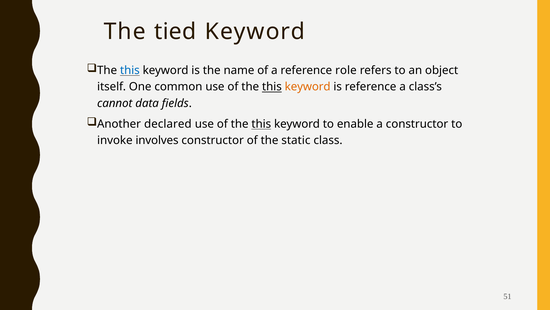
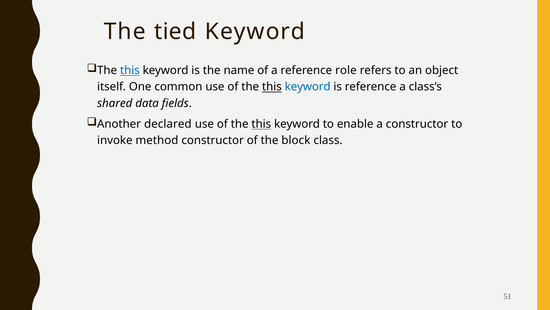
keyword colour: orange -> blue (308, 87)
cannot: cannot -> shared (115, 103)
involves: involves -> method (157, 140)
static: static -> block (296, 140)
